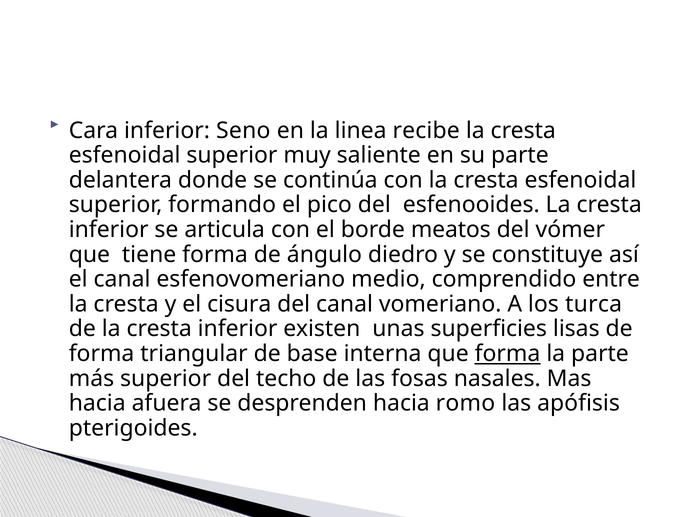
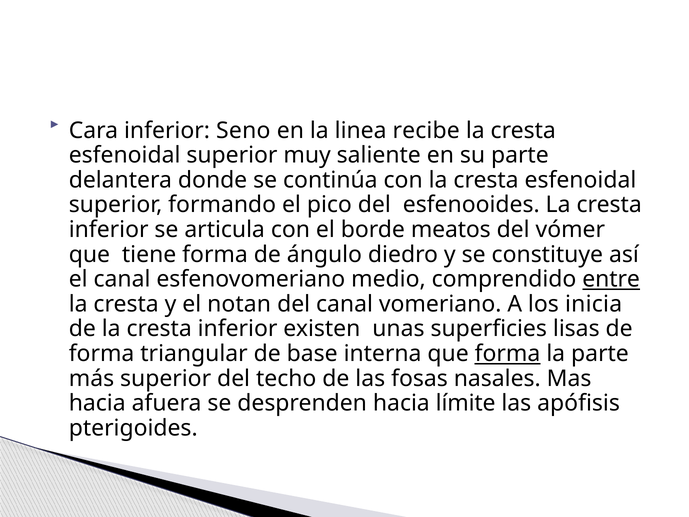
entre underline: none -> present (611, 279)
cisura: cisura -> notan (239, 304)
turca: turca -> inicia (594, 304)
romo: romo -> límite (466, 403)
